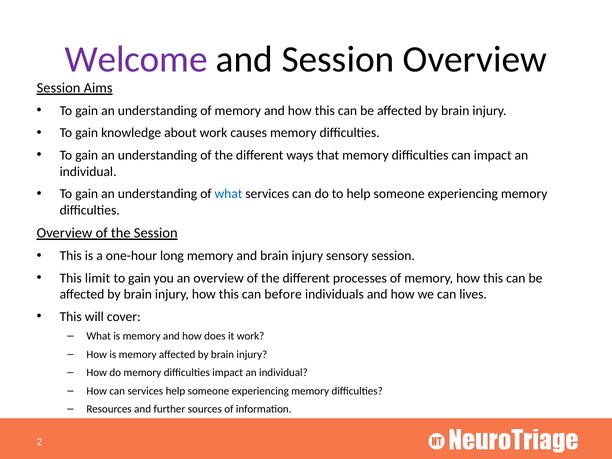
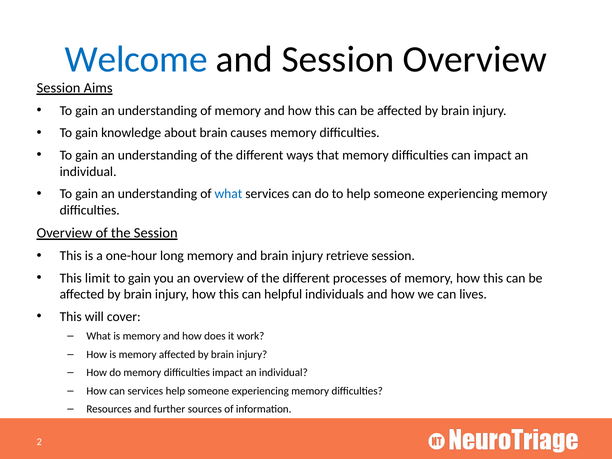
Welcome colour: purple -> blue (136, 59)
about work: work -> brain (214, 133)
sensory: sensory -> retrieve (347, 256)
before: before -> helpful (283, 294)
